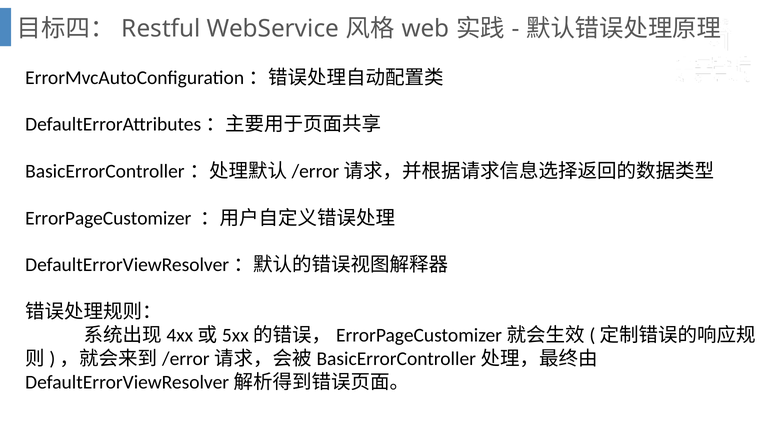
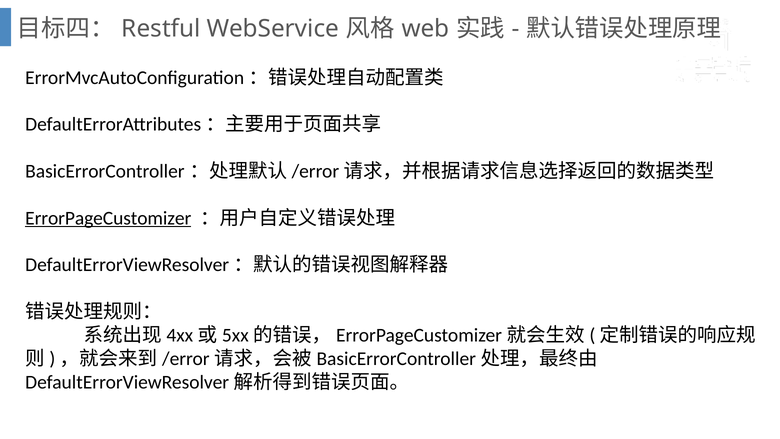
ErrorPageCustomizer underline: none -> present (108, 218)
